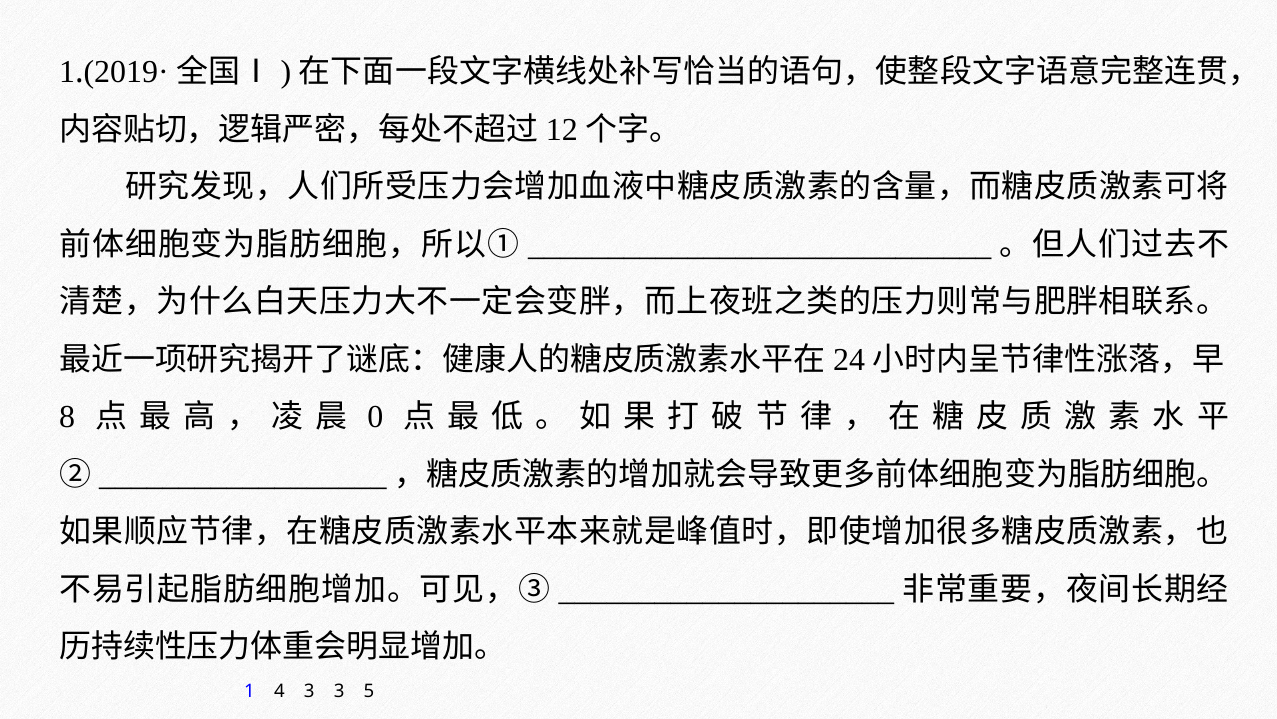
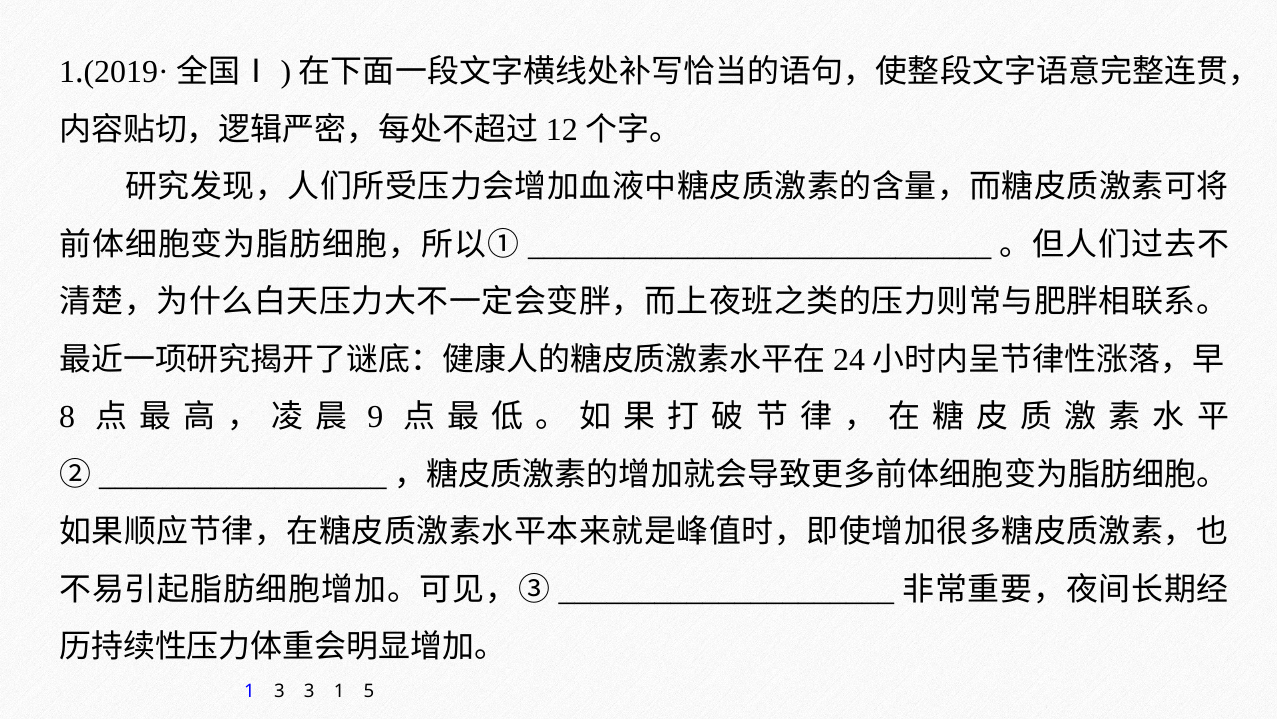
0: 0 -> 9 (375, 417)
1 4: 4 -> 3 (279, 690)
3 3: 3 -> 1 (339, 690)
